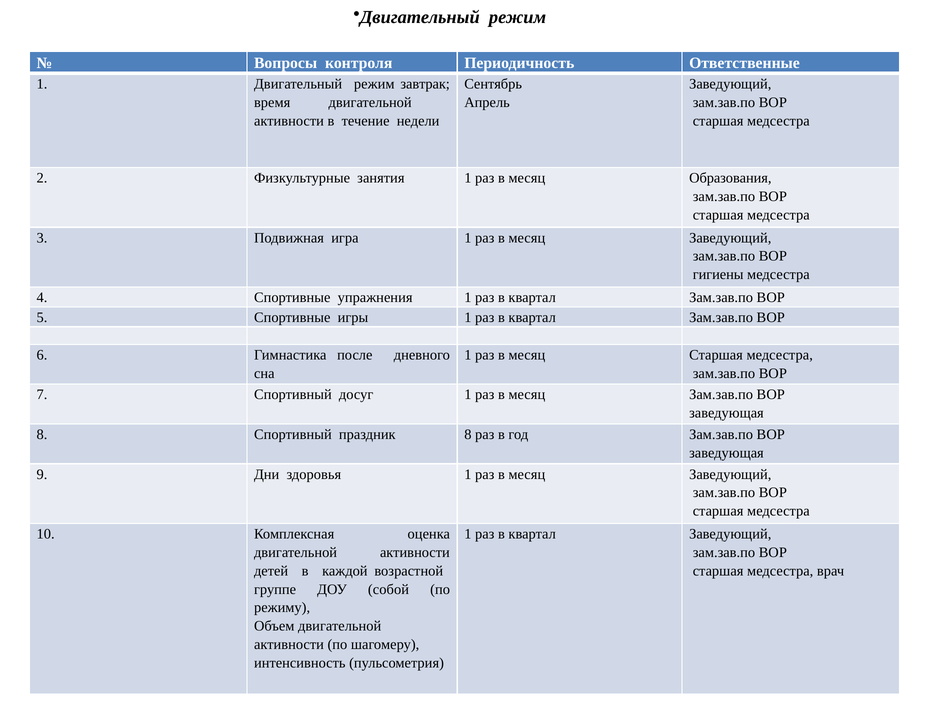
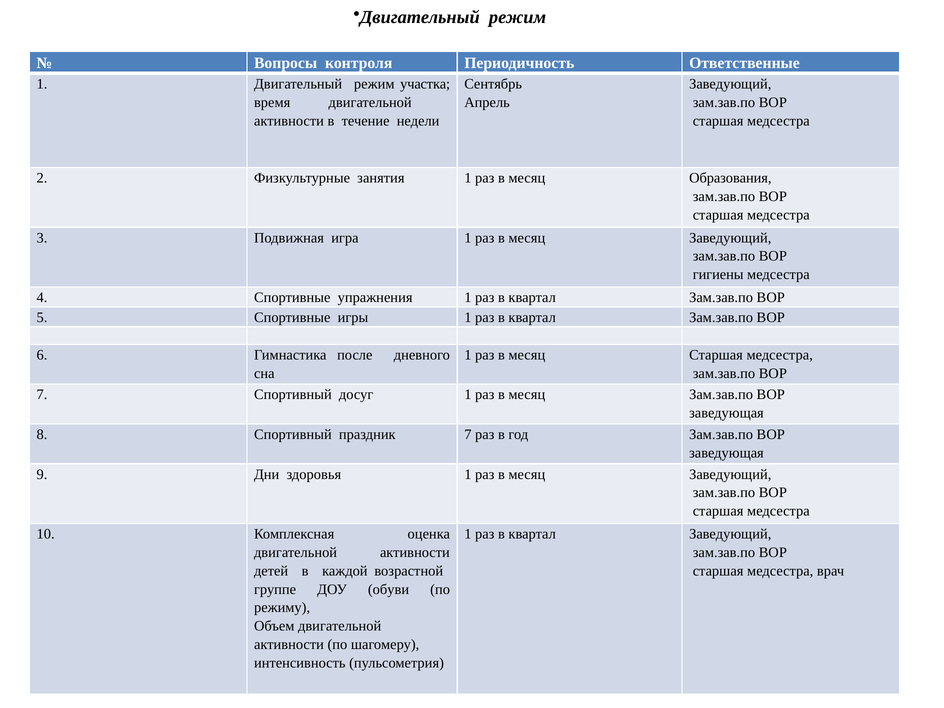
завтрак: завтрак -> участка (425, 84)
праздник 8: 8 -> 7 (468, 434)
собой: собой -> обуви (389, 589)
